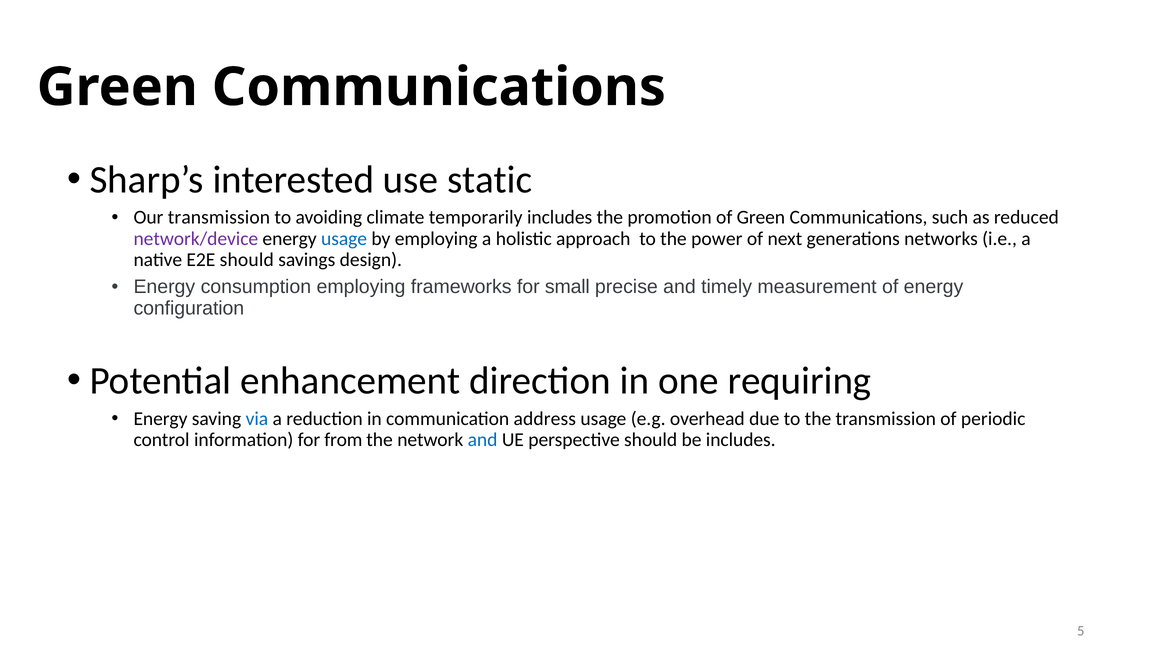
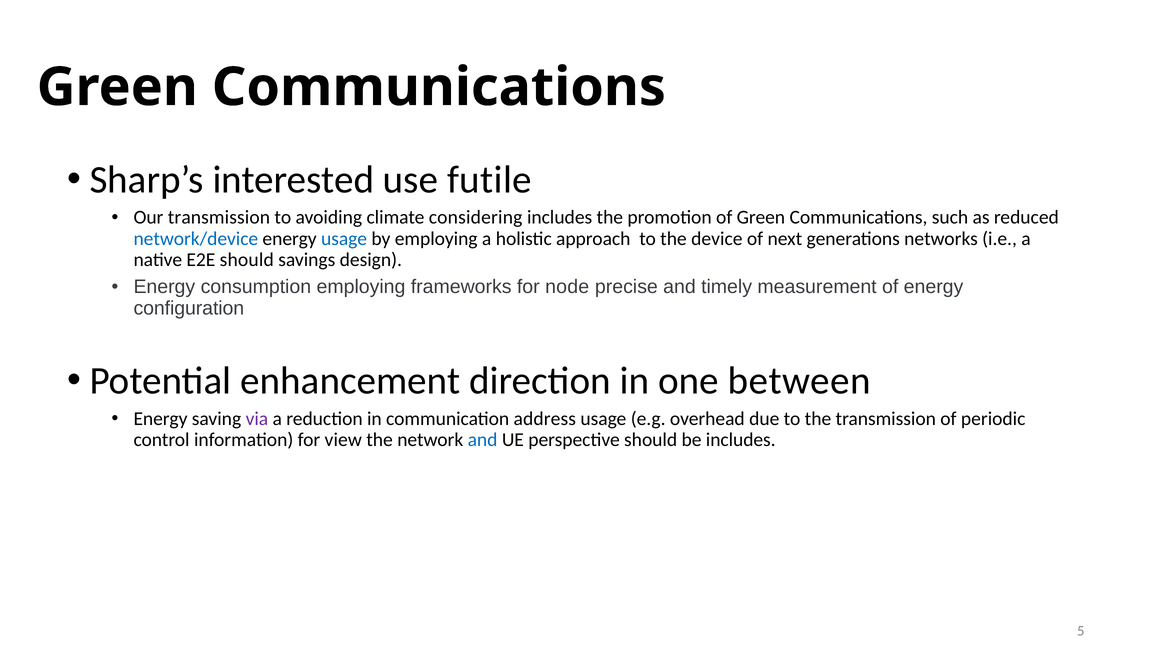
static: static -> futile (489, 179)
temporarily: temporarily -> considering (476, 217)
network/device colour: purple -> blue (196, 238)
power: power -> device (717, 238)
small: small -> node (567, 287)
requiring: requiring -> between (799, 380)
via colour: blue -> purple (257, 418)
from: from -> view (343, 439)
